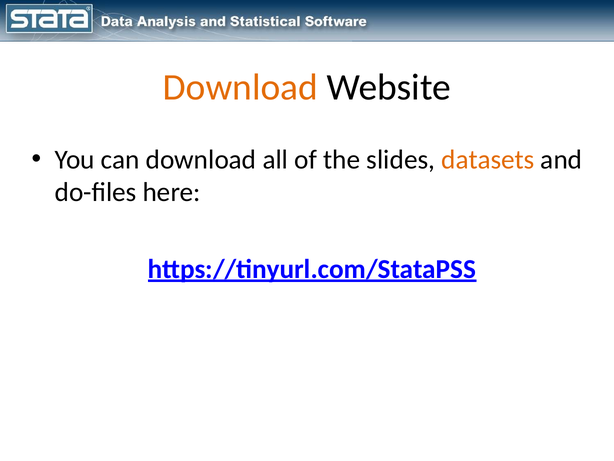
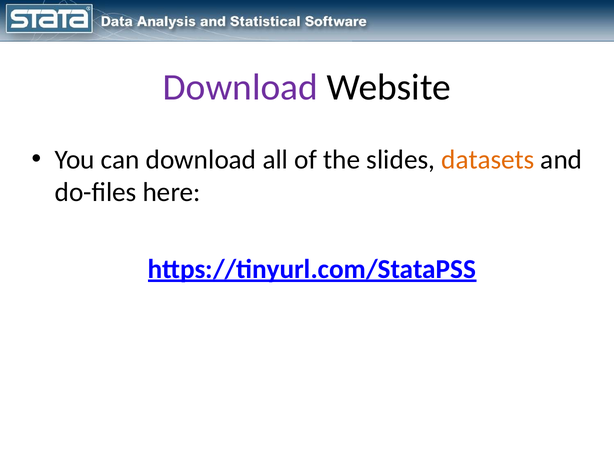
Download colour: orange -> purple (240, 87)
